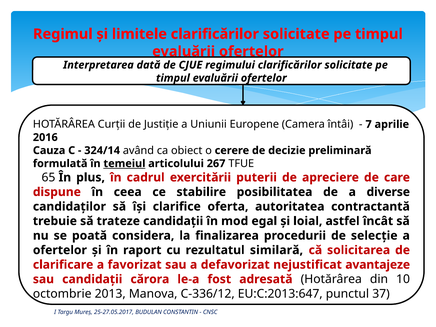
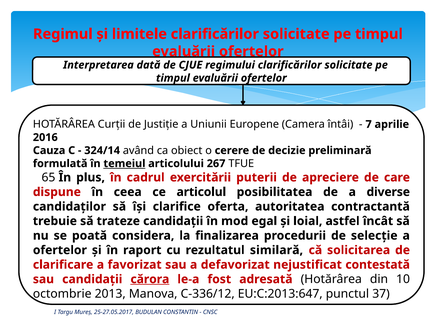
stabilire: stabilire -> articolul (201, 192)
avantajeze: avantajeze -> contestată (378, 265)
cărora underline: none -> present (150, 279)
